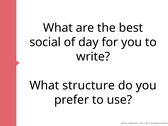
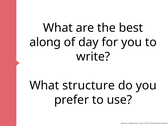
social: social -> along (45, 42)
